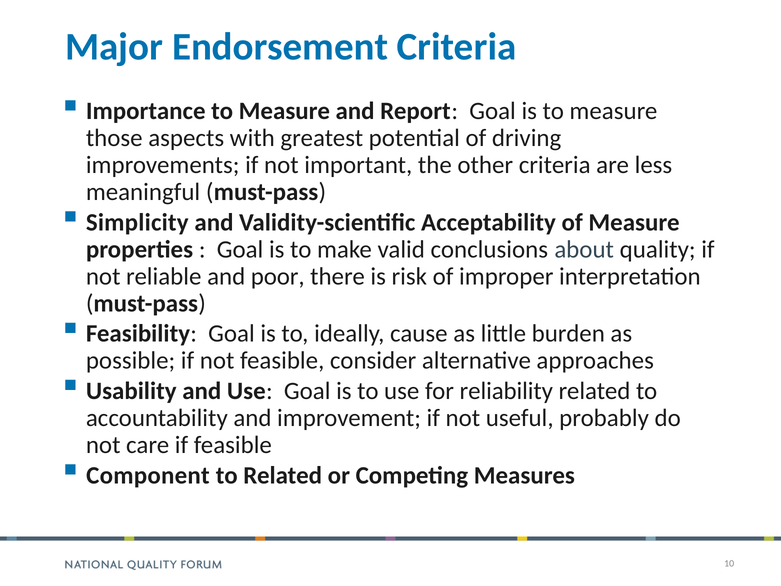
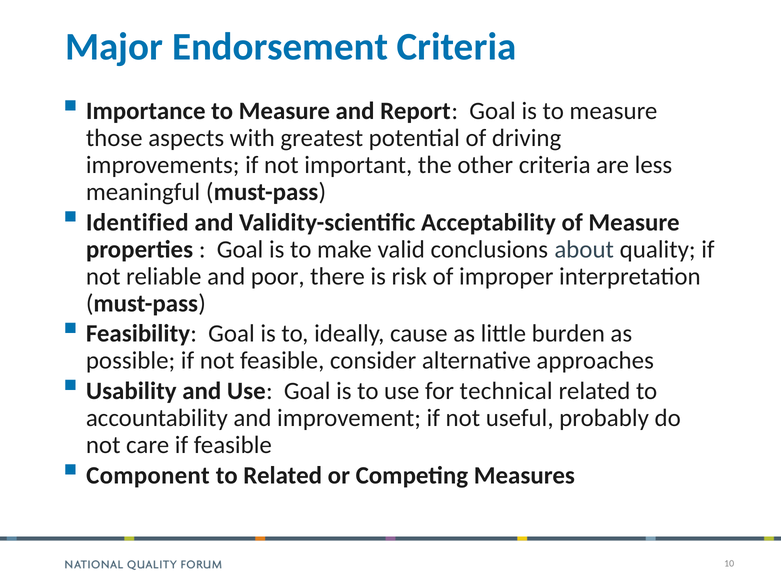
Simplicity: Simplicity -> Identified (137, 222)
reliability: reliability -> technical (506, 391)
